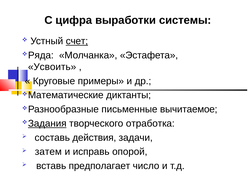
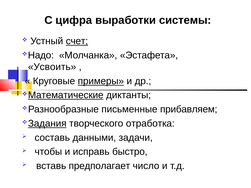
Ряда: Ряда -> Надо (41, 55)
примеры underline: none -> present (101, 81)
Математические underline: none -> present (66, 95)
вычитаемое: вычитаемое -> прибавляем (189, 109)
действия: действия -> данными (94, 138)
затем: затем -> чтобы (48, 152)
опорой: опорой -> быстро (130, 152)
